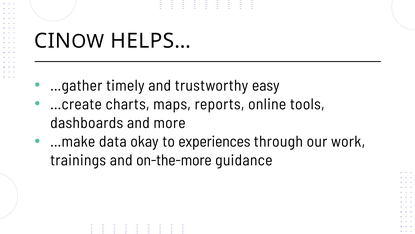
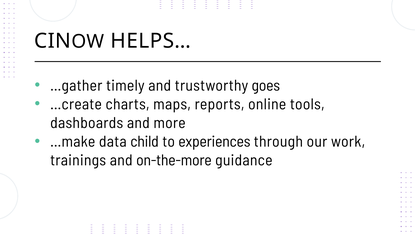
easy: easy -> goes (266, 85)
okay: okay -> child (145, 141)
